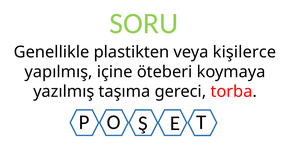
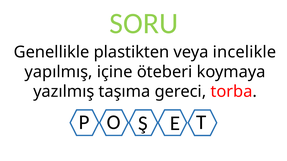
kişilerce: kişilerce -> incelikle (244, 52)
